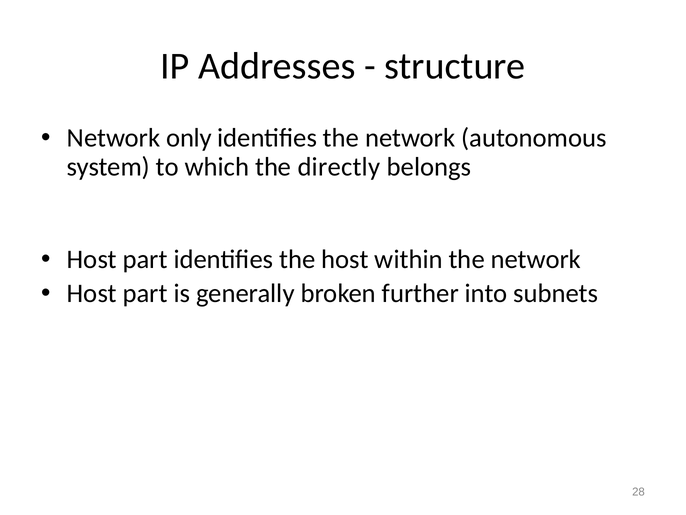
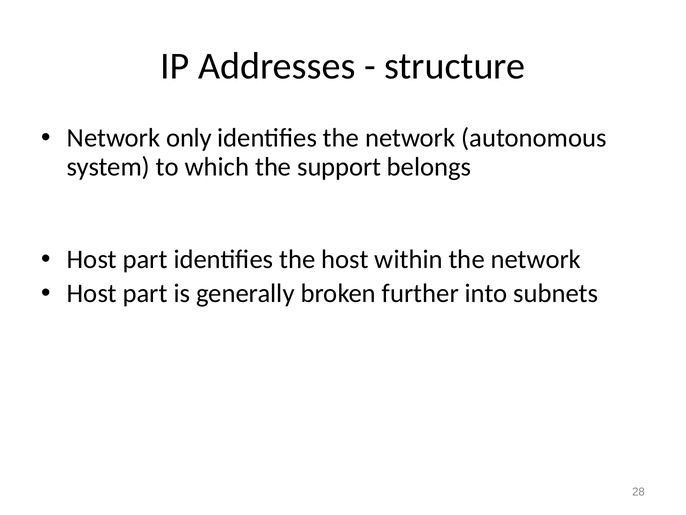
directly: directly -> support (339, 167)
